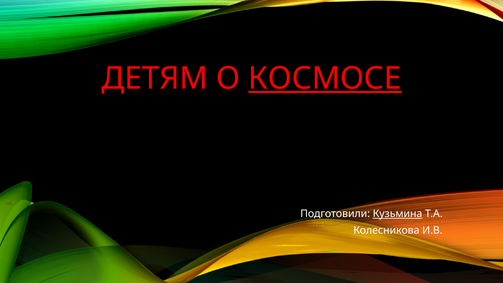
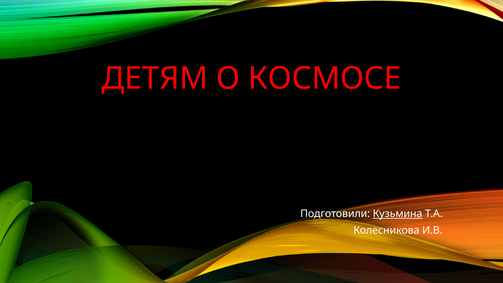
КОСМОСЕ underline: present -> none (325, 78)
